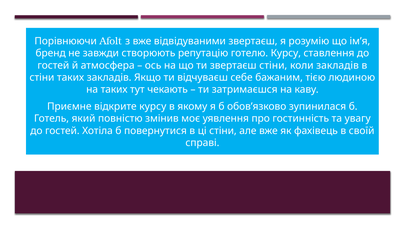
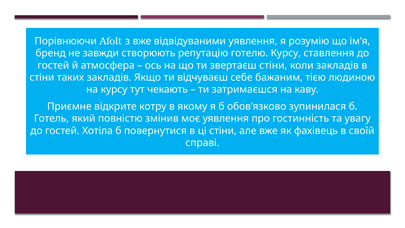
відвідуваними звертаєш: звертаєш -> уявлення (253, 41)
на таких: таких -> курсу (114, 90)
відкрите курсу: курсу -> котру (153, 106)
